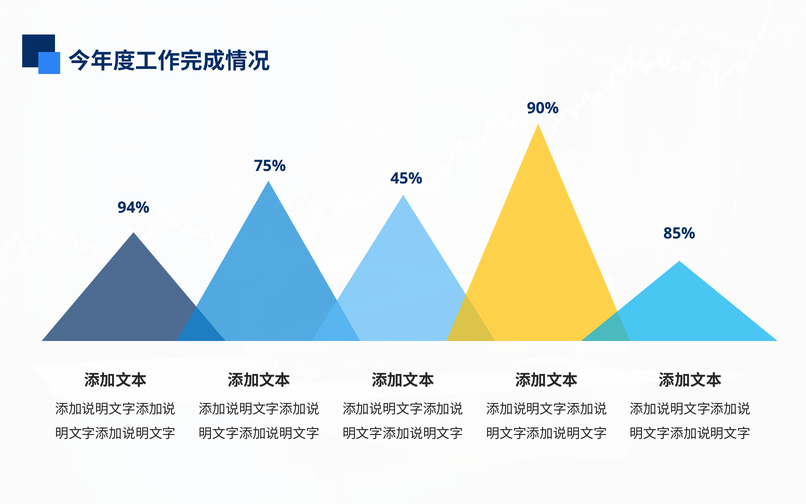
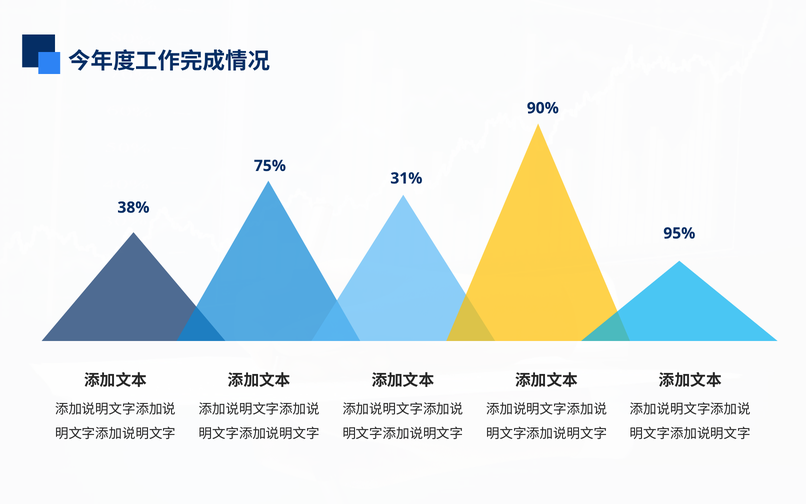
45%: 45% -> 31% (406, 178)
94%: 94% -> 38% (133, 207)
85%: 85% -> 95% (679, 233)
